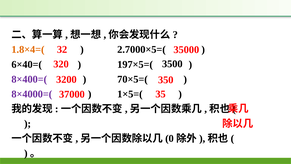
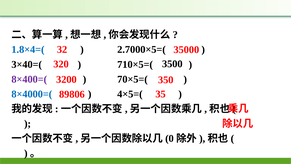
1.8×4=( colour: orange -> blue (28, 49)
6×40=(: 6×40=( -> 3×40=( (27, 64)
197×5=(: 197×5=( -> 710×5=( (135, 64)
8×4000=( colour: purple -> blue (32, 94)
1×5=(: 1×5=( -> 4×5=( (130, 94)
37000: 37000 -> 89806 (72, 94)
